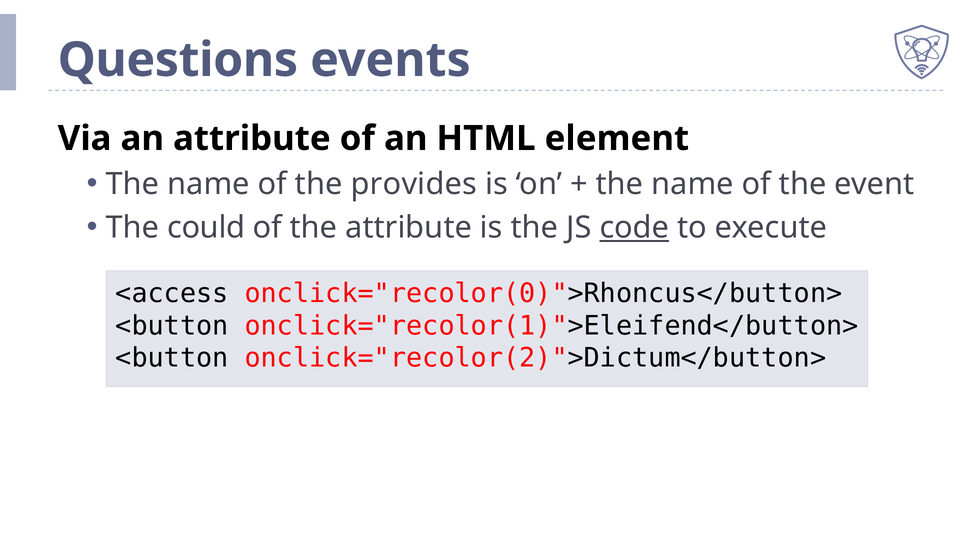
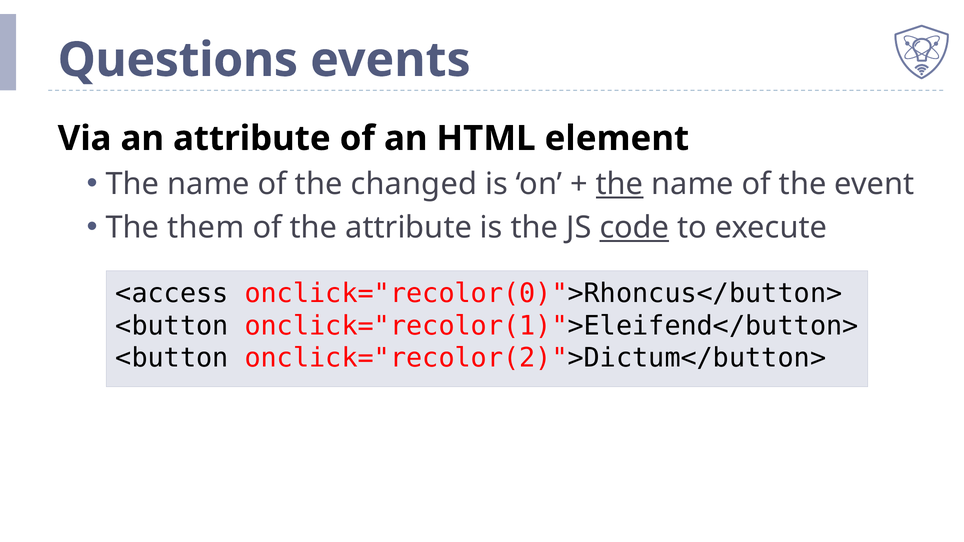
provides: provides -> changed (414, 184)
the underline: none -> present (620, 184)
could: could -> them (206, 228)
